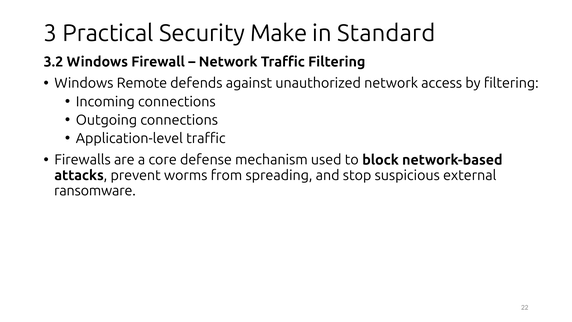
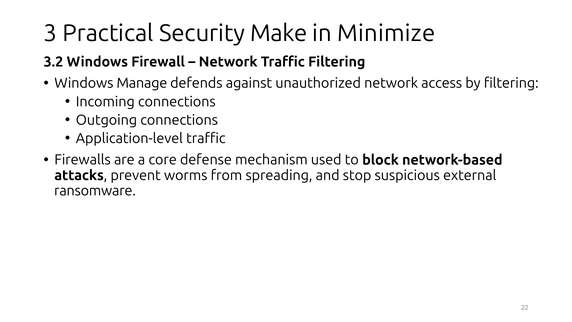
Standard: Standard -> Minimize (386, 33)
Remote: Remote -> Manage (142, 83)
